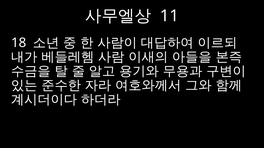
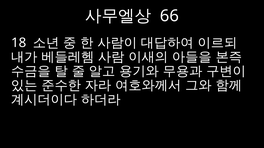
11: 11 -> 66 (169, 16)
